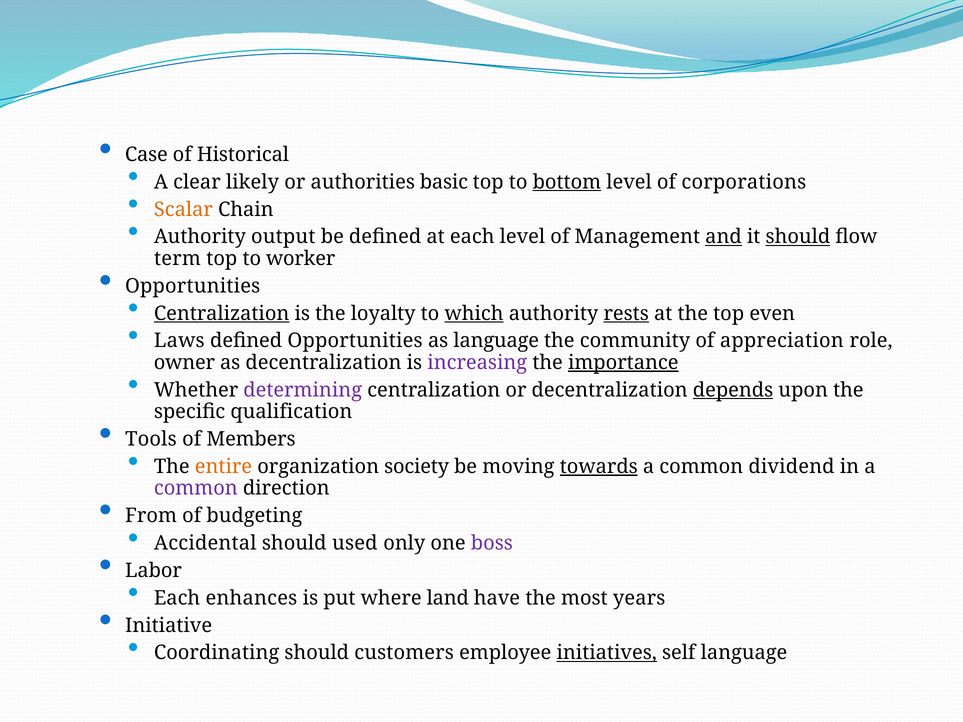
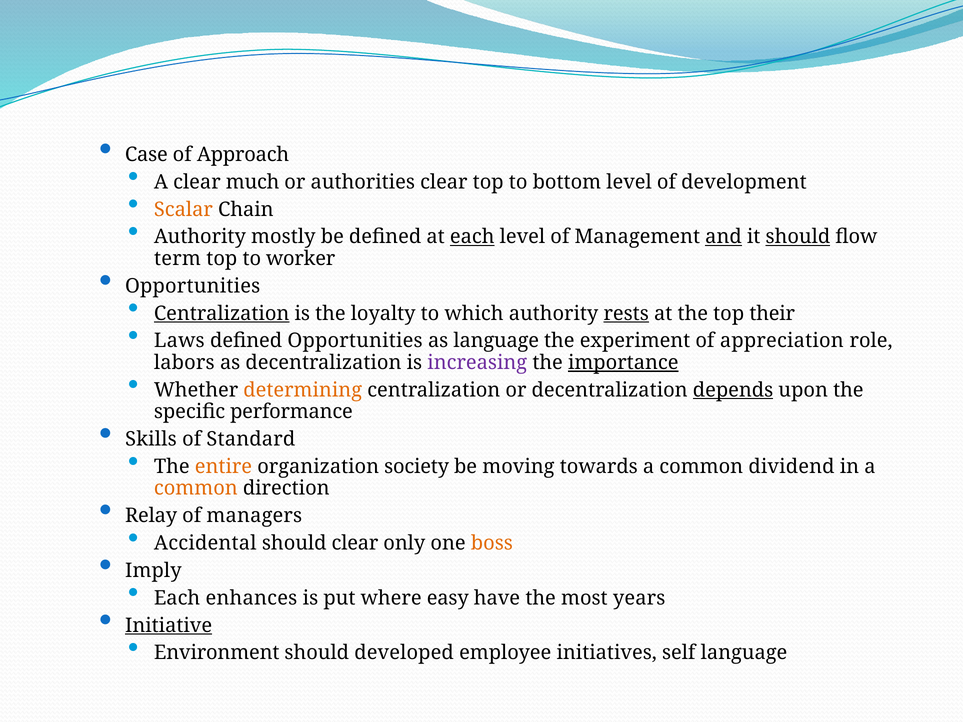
Historical: Historical -> Approach (243, 155)
likely: likely -> much (253, 182)
authorities basic: basic -> clear (444, 182)
bottom underline: present -> none (567, 182)
corporations: corporations -> development (744, 182)
output: output -> mostly (283, 237)
each underline: none -> present (472, 237)
which underline: present -> none (474, 314)
even: even -> their (772, 314)
community: community -> experiment (635, 341)
owner: owner -> labors (184, 363)
determining colour: purple -> orange (303, 390)
qualification: qualification -> performance (291, 412)
Tools: Tools -> Skills (151, 439)
Members: Members -> Standard (251, 439)
towards underline: present -> none (599, 467)
common colour: purple -> orange (196, 488)
From: From -> Relay (151, 516)
budgeting: budgeting -> managers (254, 516)
should used: used -> clear (355, 543)
boss colour: purple -> orange (492, 543)
Labor: Labor -> Imply (153, 571)
land: land -> easy (448, 598)
Initiative underline: none -> present (169, 626)
Coordinating: Coordinating -> Environment (217, 653)
customers: customers -> developed (404, 653)
initiatives underline: present -> none (607, 653)
